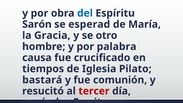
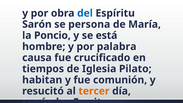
esperad: esperad -> persona (89, 24)
Gracia: Gracia -> Poncio (52, 35)
otro: otro -> está (107, 35)
bastará: bastará -> habitan (42, 80)
tercer colour: red -> orange (94, 91)
